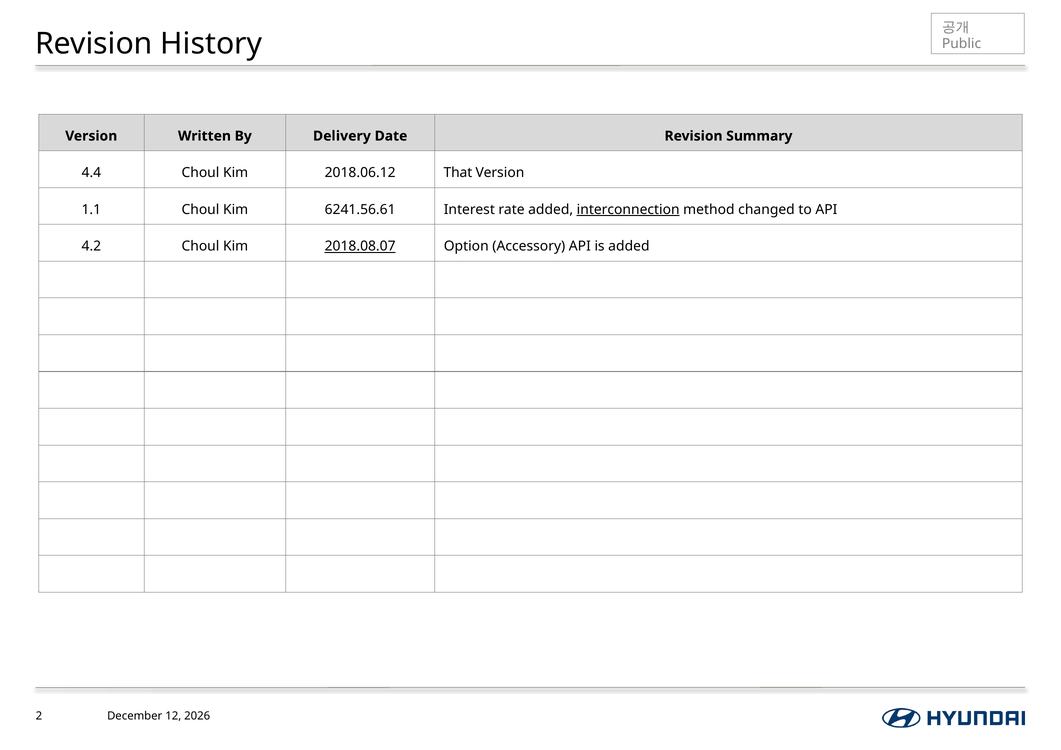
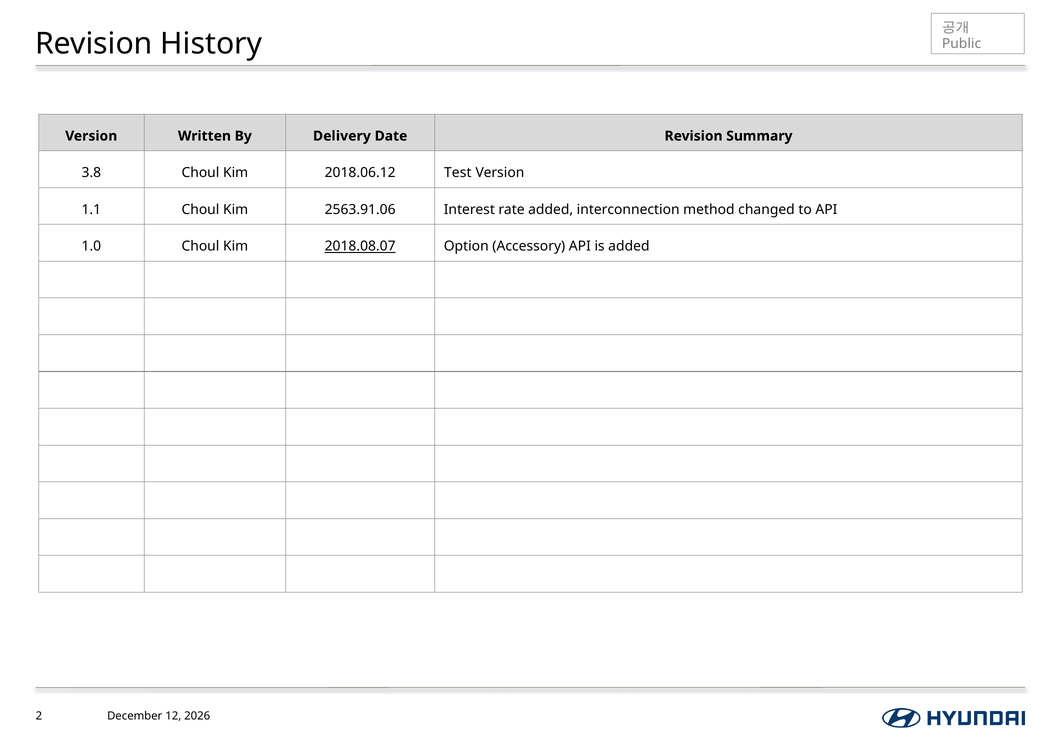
4.4: 4.4 -> 3.8 (91, 173)
That: That -> Test (458, 173)
6241.56.61: 6241.56.61 -> 2563.91.06 (360, 210)
interconnection underline: present -> none (628, 210)
4.2: 4.2 -> 1.0 (91, 246)
